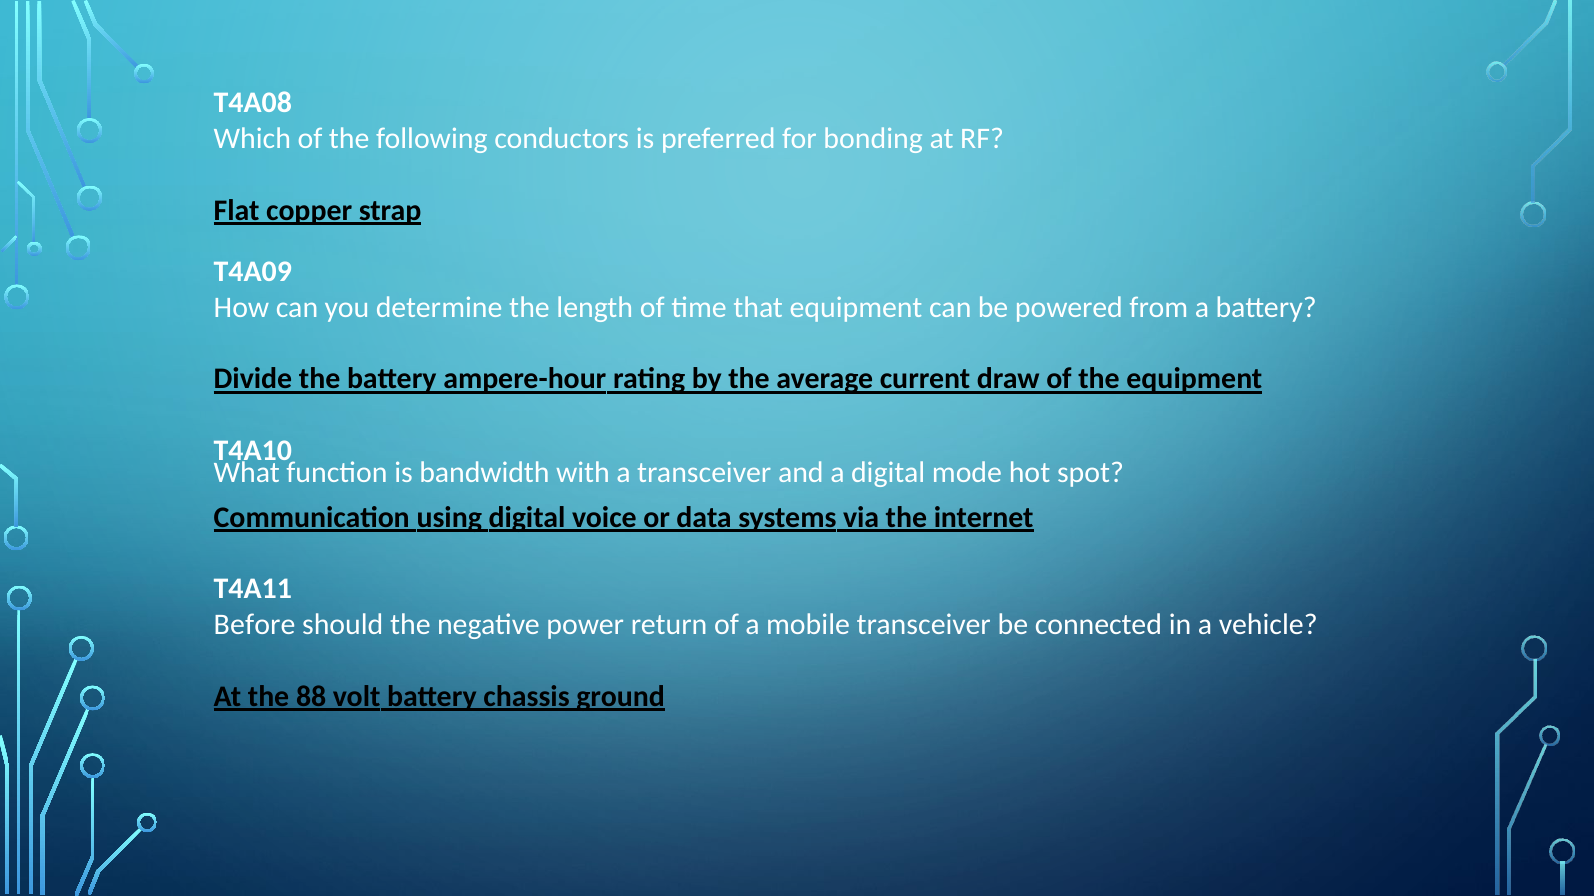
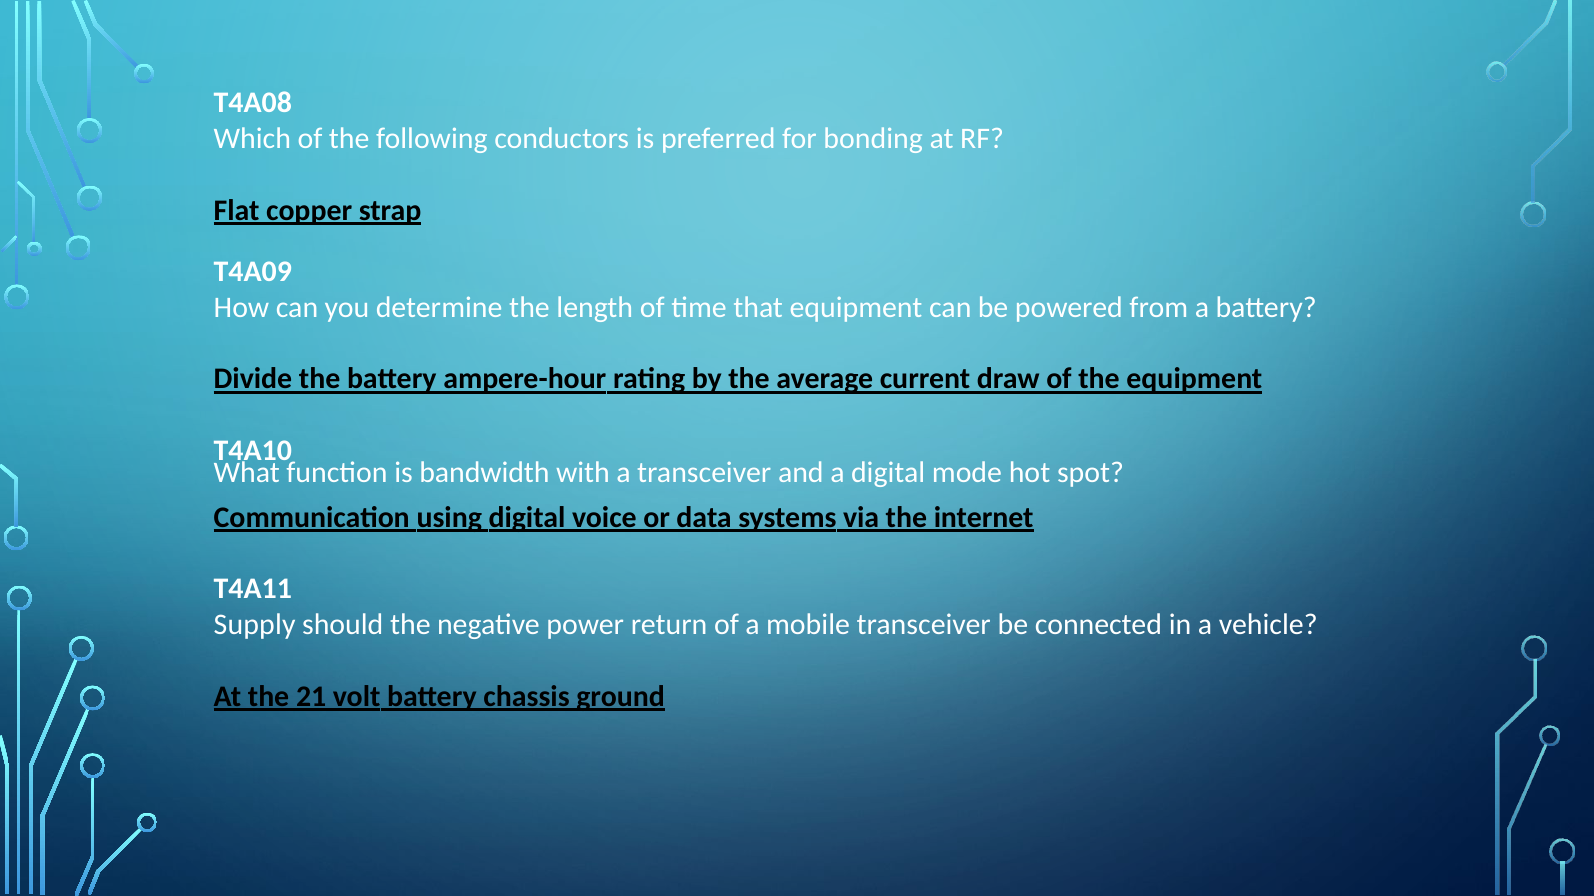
Before: Before -> Supply (255, 625)
88: 88 -> 21 (311, 697)
